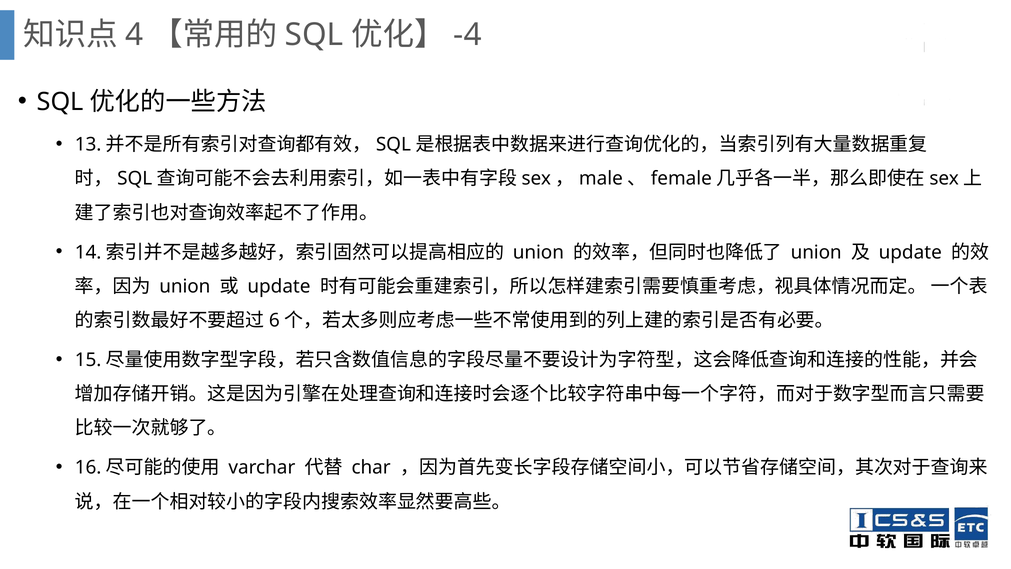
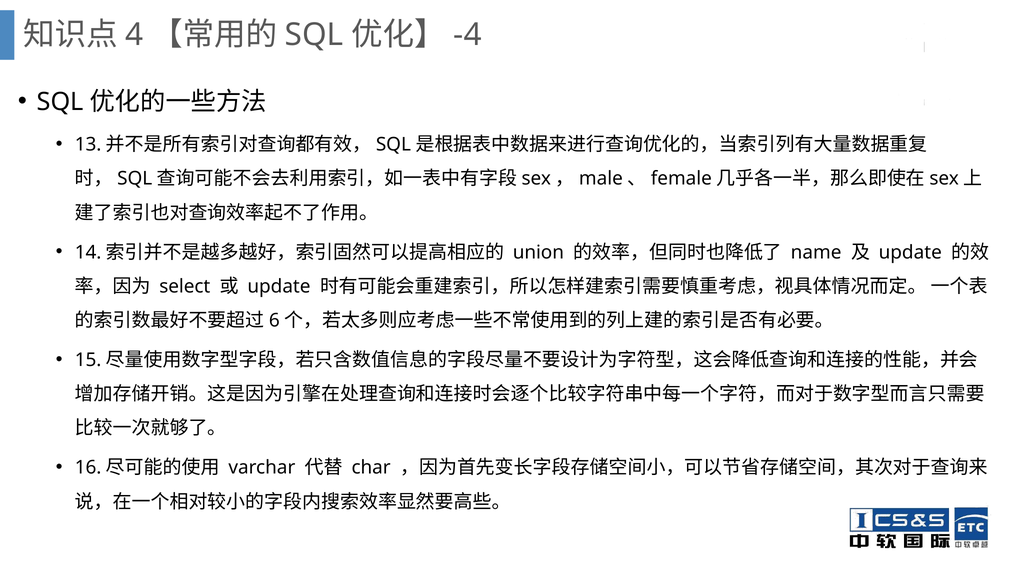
union: union -> name (816, 252)
union: union -> select (185, 286)
